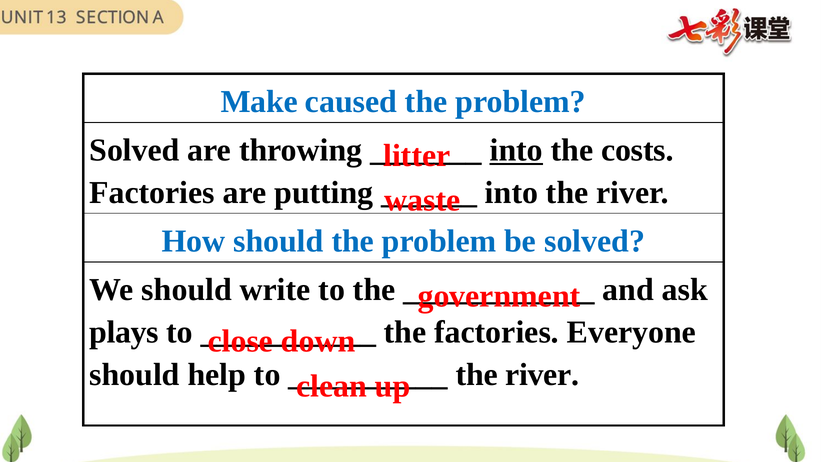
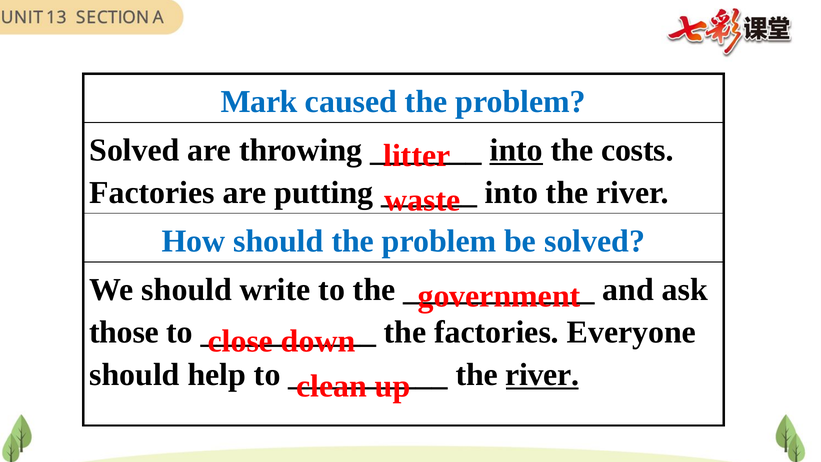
Make: Make -> Mark (259, 102)
plays: plays -> those (124, 332)
river underline: none -> present (542, 375)
